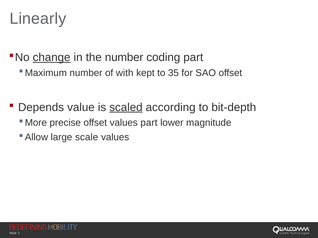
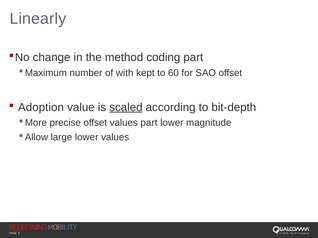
change underline: present -> none (52, 57)
the number: number -> method (124, 57)
35: 35 -> 60 (173, 73)
Depends: Depends -> Adoption (41, 107)
large scale: scale -> lower (87, 137)
